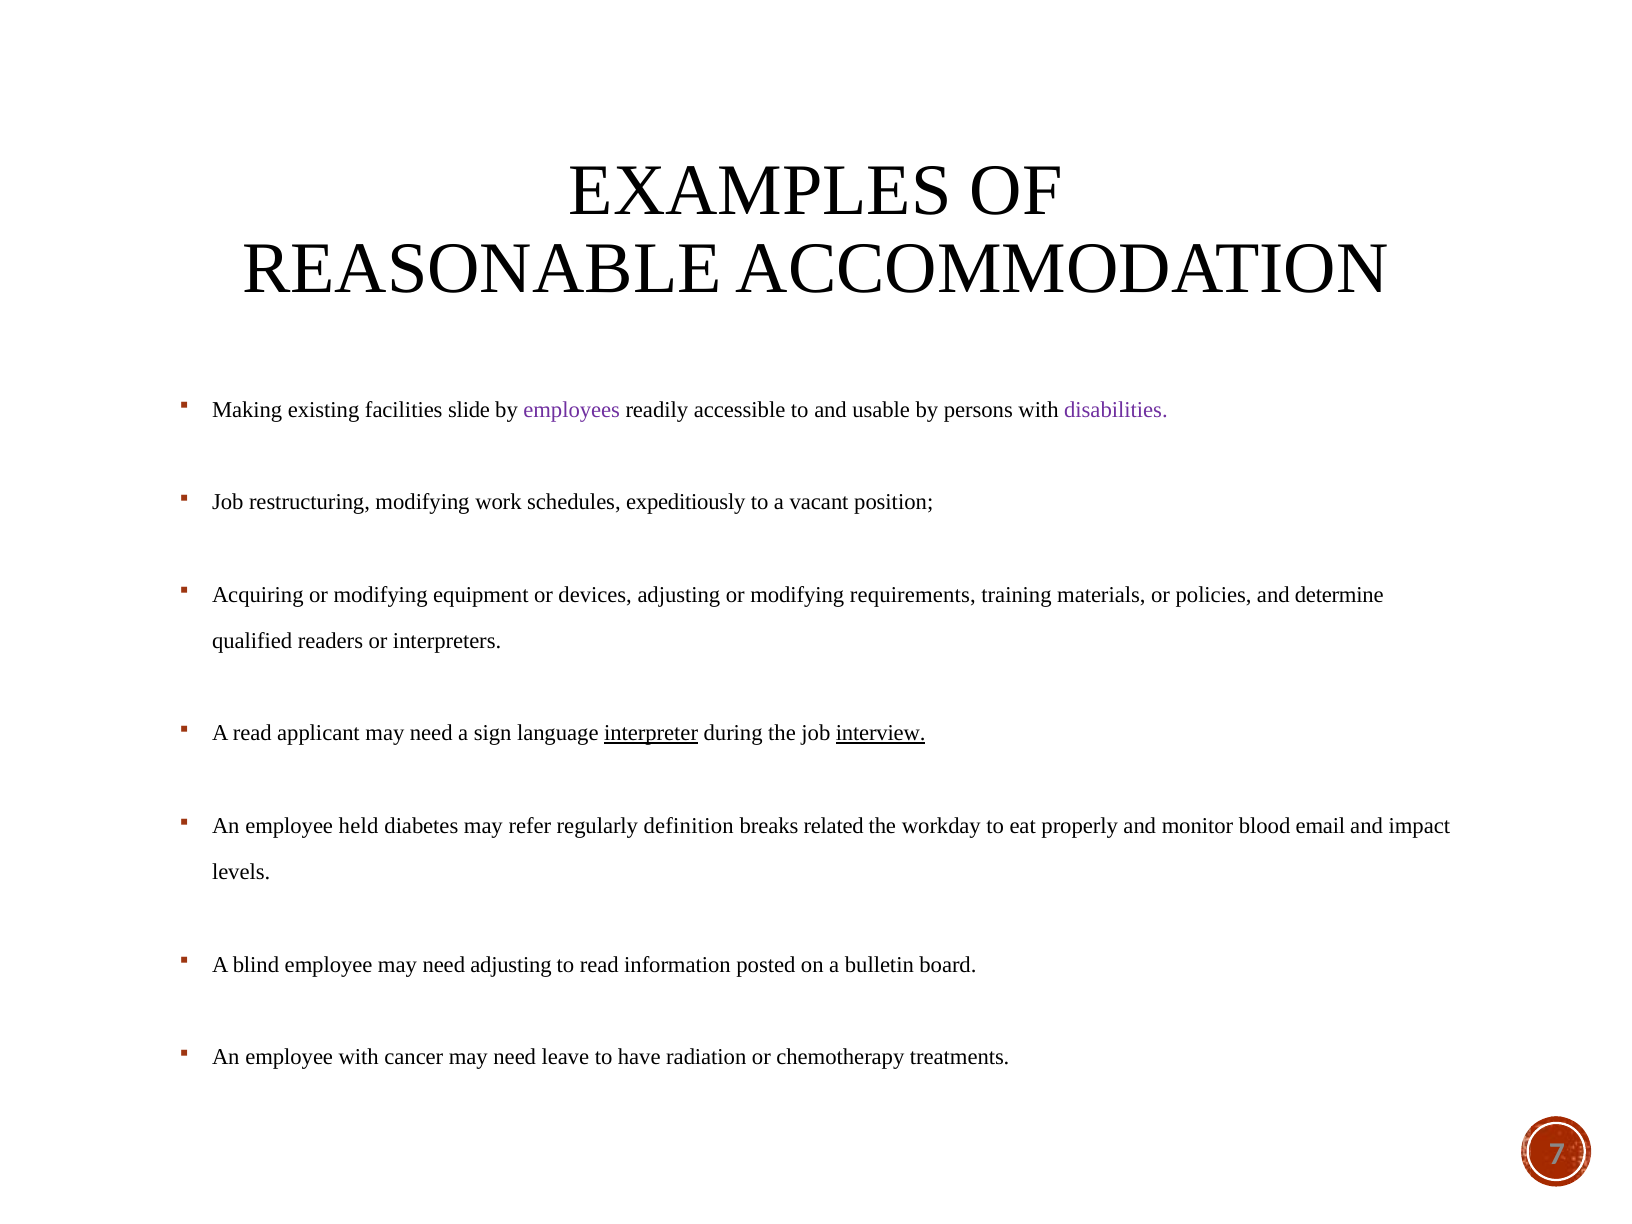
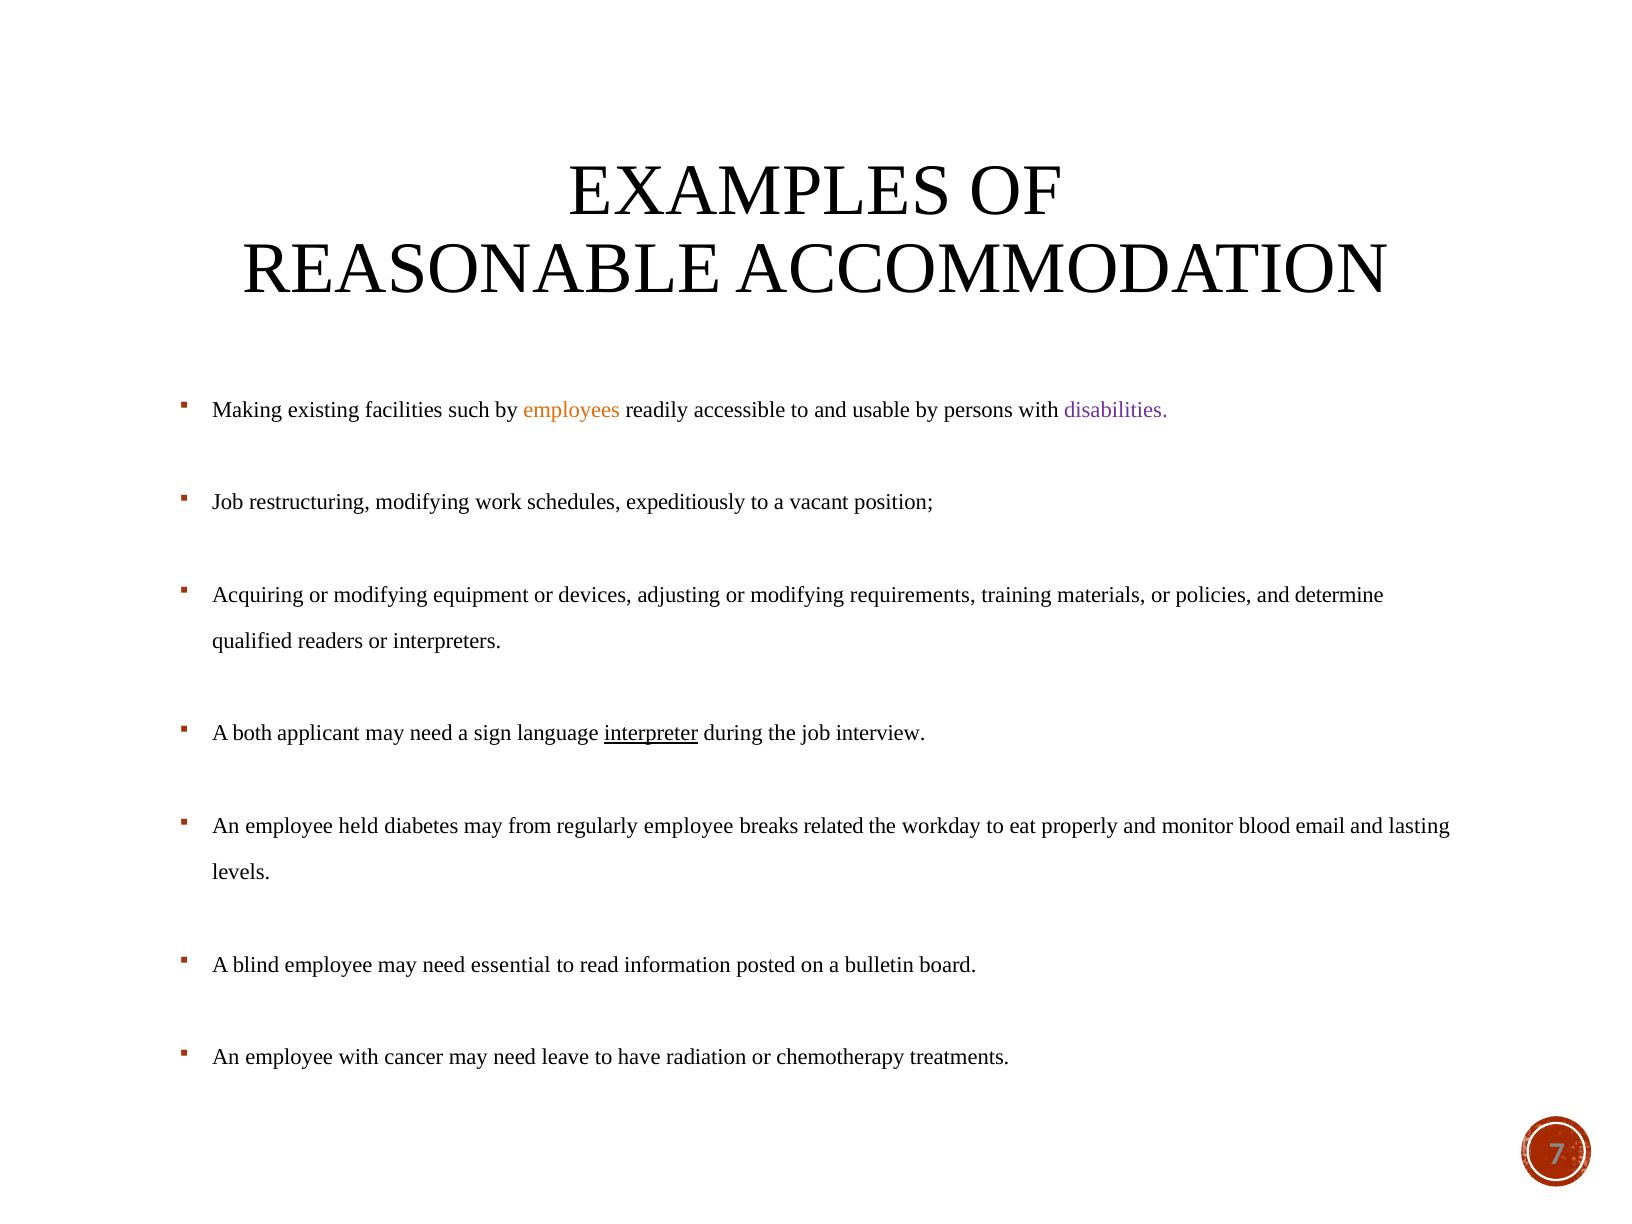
slide: slide -> such (469, 410)
employees colour: purple -> orange (572, 410)
A read: read -> both (252, 733)
interview underline: present -> none (881, 733)
refer: refer -> from (530, 826)
regularly definition: definition -> employee (689, 826)
impact: impact -> lasting (1419, 826)
need adjusting: adjusting -> essential (511, 965)
